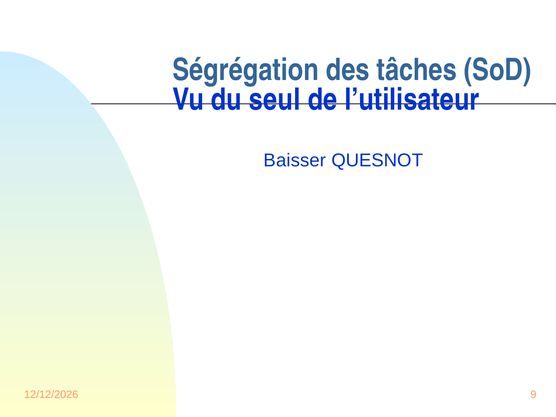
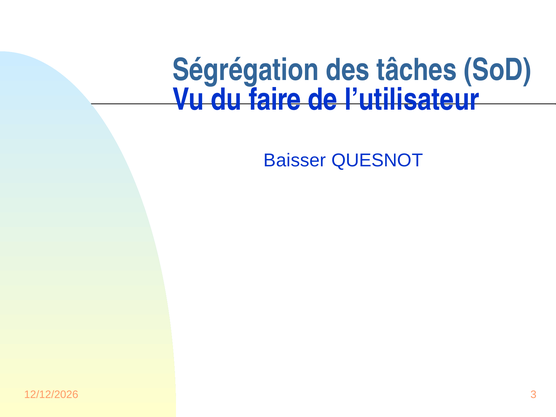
seul: seul -> faire (275, 100)
9: 9 -> 3 (533, 395)
